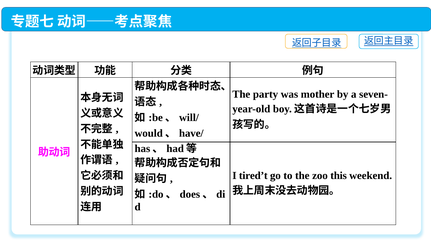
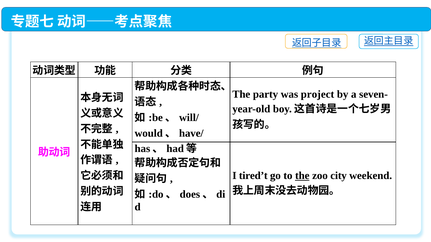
mother: mother -> project (318, 94)
the underline: none -> present (302, 176)
this: this -> city (339, 176)
